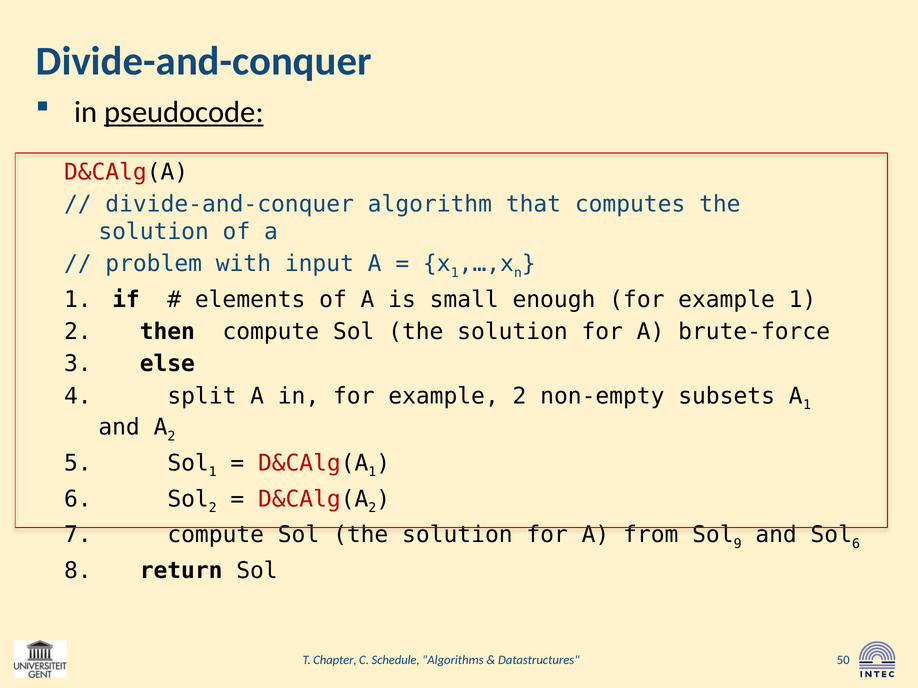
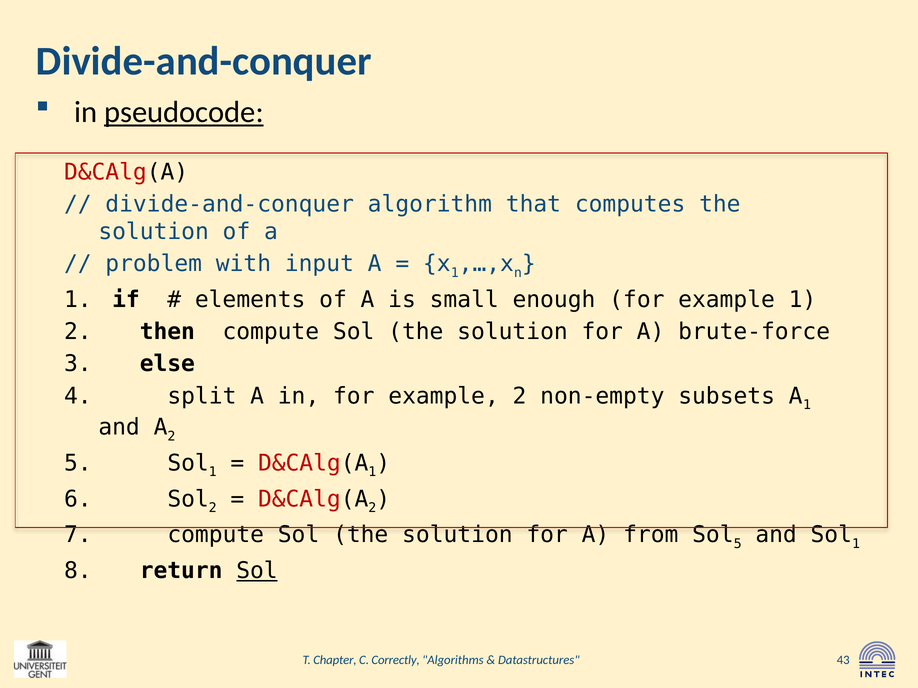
9: 9 -> 5 (738, 544)
6: 6 -> 1 (856, 544)
Sol underline: none -> present (257, 571)
Schedule: Schedule -> Correctly (396, 661)
50: 50 -> 43 (843, 661)
